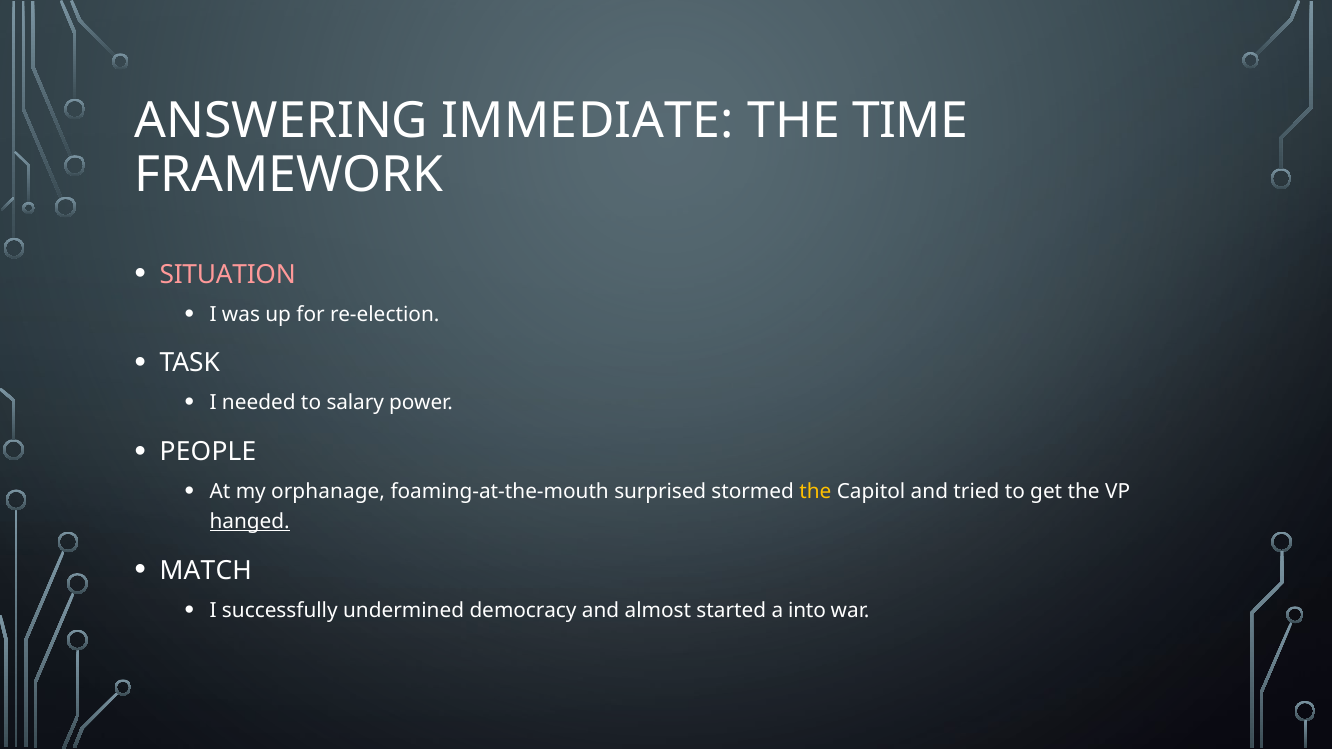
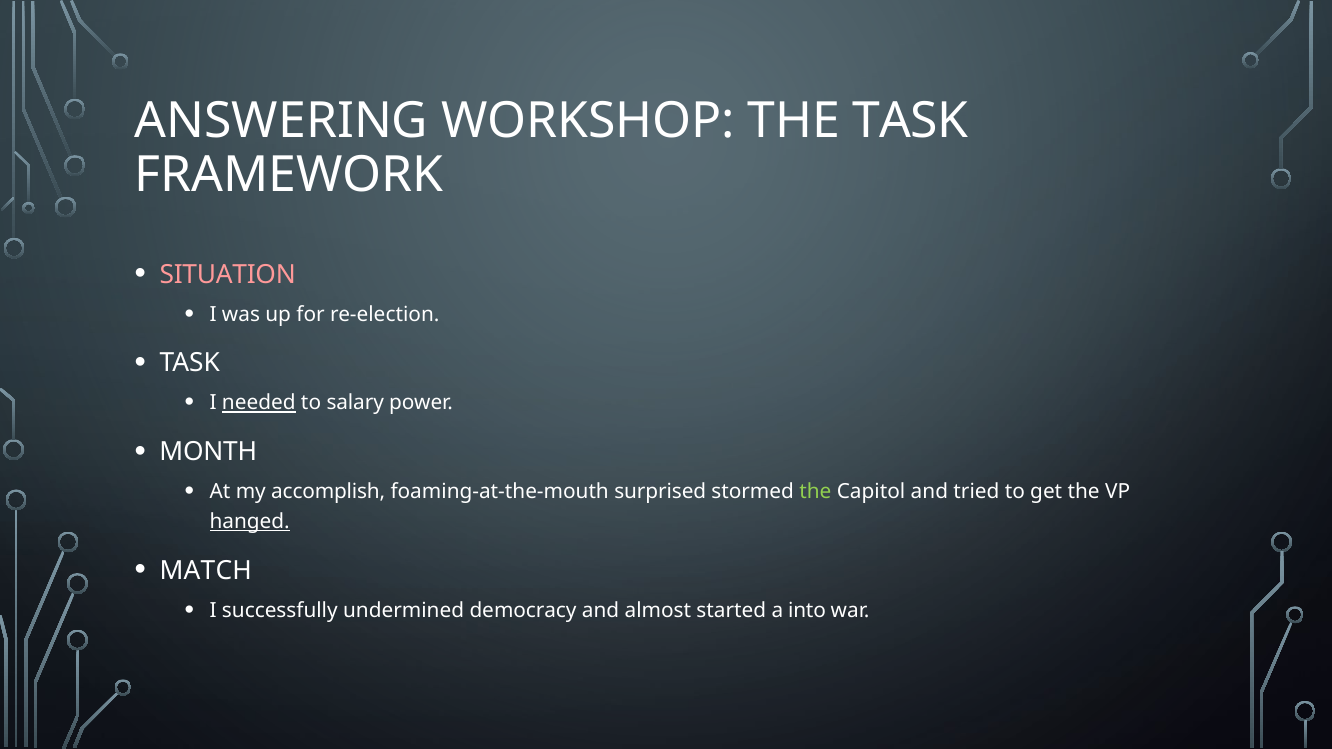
IMMEDIATE: IMMEDIATE -> WORKSHOP (588, 121)
THE TIME: TIME -> TASK (910, 121)
needed underline: none -> present (259, 403)
PEOPLE: PEOPLE -> MONTH (208, 452)
orphanage: orphanage -> accomplish (328, 492)
the colour: yellow -> light green (815, 492)
